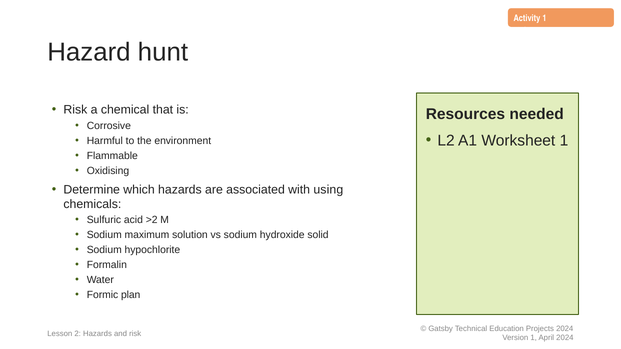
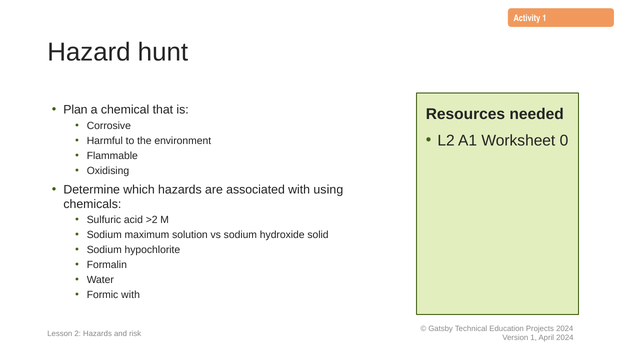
Risk: Risk -> Plan (75, 110)
Worksheet 1: 1 -> 0 (564, 141)
Formic plan: plan -> with (131, 295)
